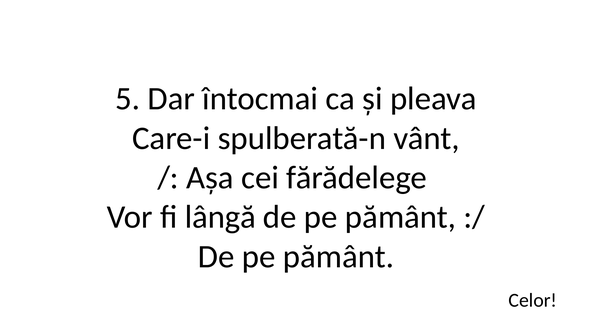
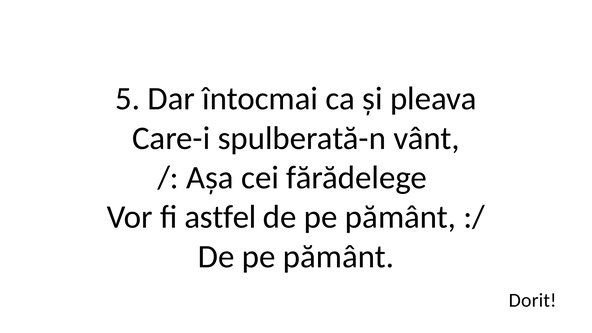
lângă: lângă -> astfel (220, 217)
Celor: Celor -> Dorit (533, 300)
